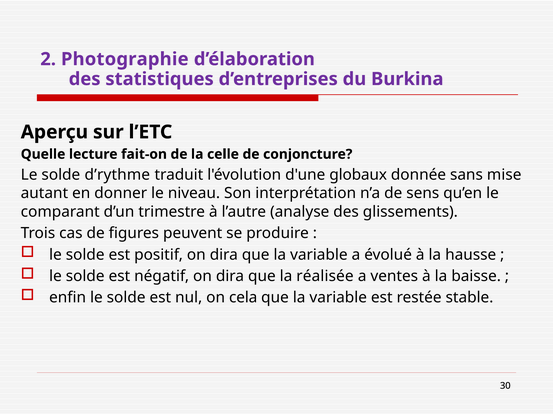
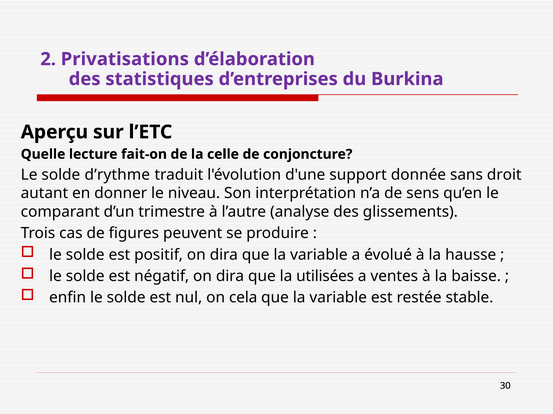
Photographie: Photographie -> Privatisations (125, 59)
globaux: globaux -> support (358, 175)
mise: mise -> droit (504, 175)
réalisée: réalisée -> utilisées (325, 277)
